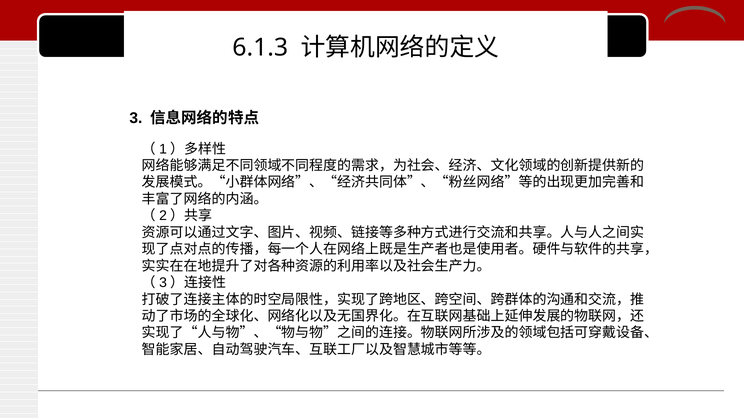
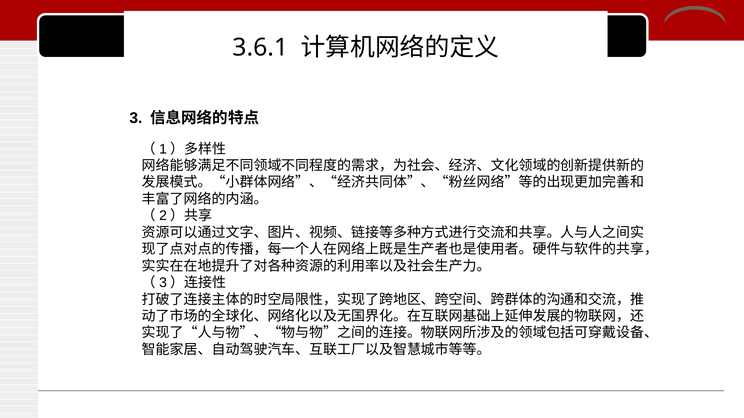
6.1.3: 6.1.3 -> 3.6.1 (260, 48)
